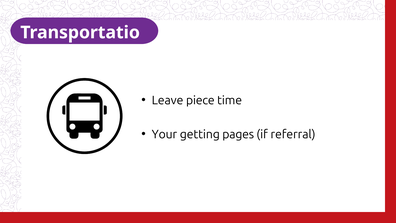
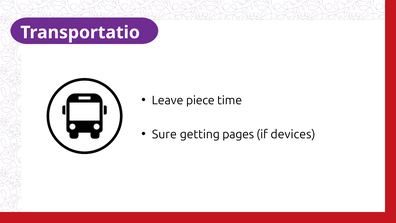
Your: Your -> Sure (164, 134)
referral: referral -> devices (293, 134)
